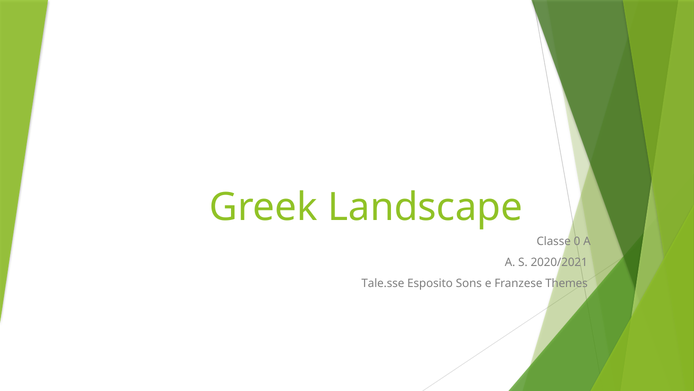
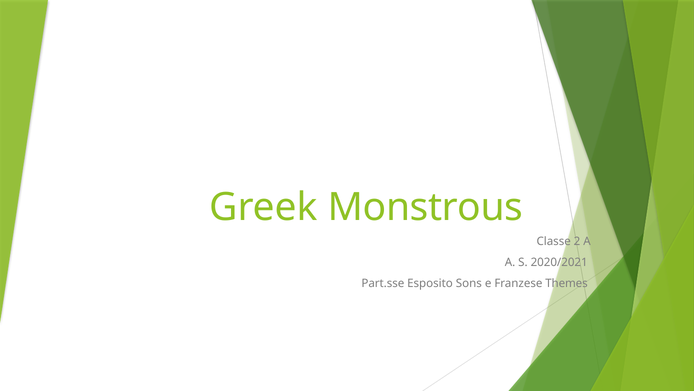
Landscape: Landscape -> Monstrous (425, 207)
0: 0 -> 2 (577, 241)
Tale.sse: Tale.sse -> Part.sse (383, 283)
